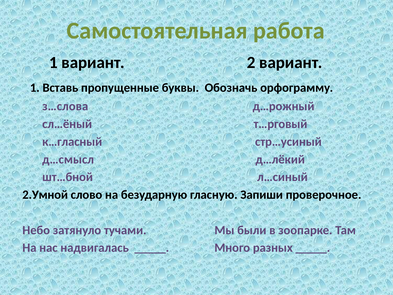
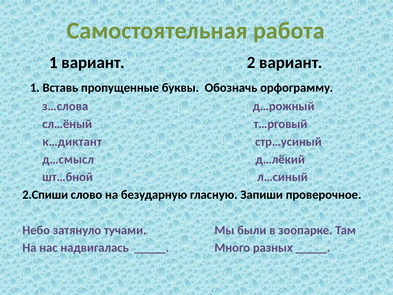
к…гласный: к…гласный -> к…диктант (72, 142)
2.Умной: 2.Умной -> 2.Спиши (45, 195)
